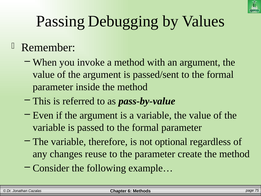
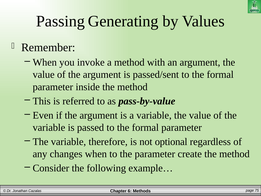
Debugging: Debugging -> Generating (123, 21)
changes reuse: reuse -> when (96, 154)
